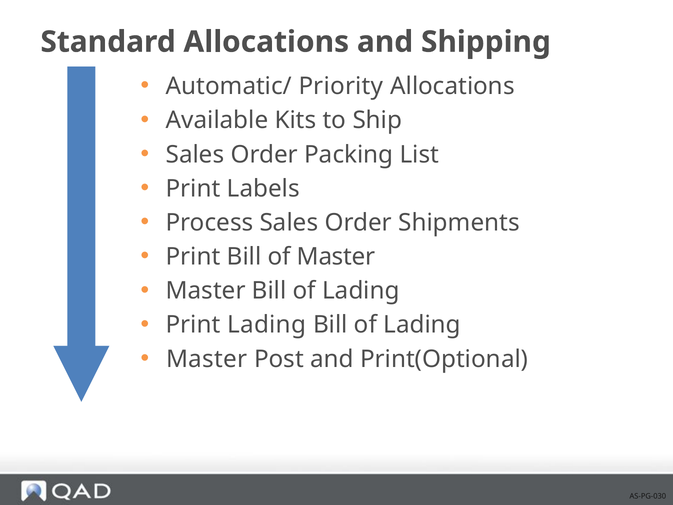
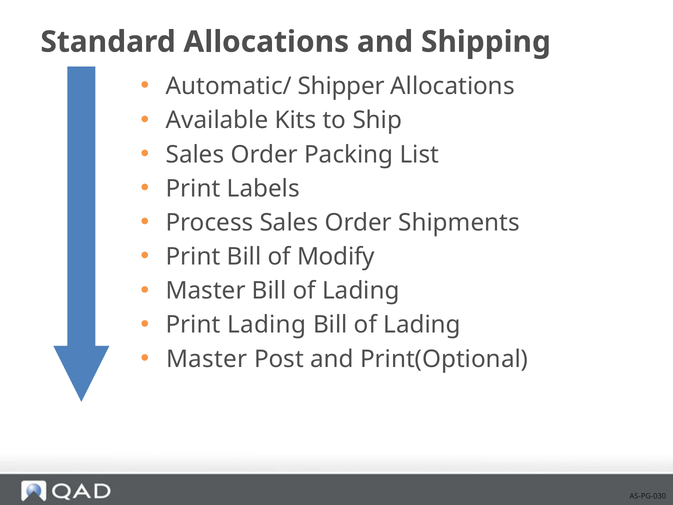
Priority: Priority -> Shipper (341, 86)
of Master: Master -> Modify (336, 257)
